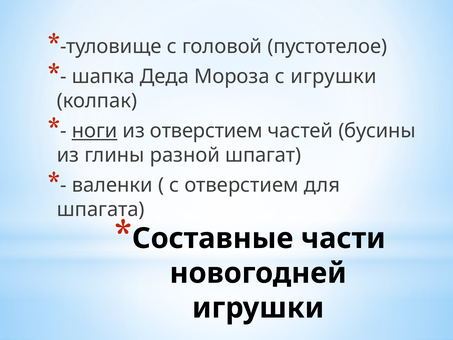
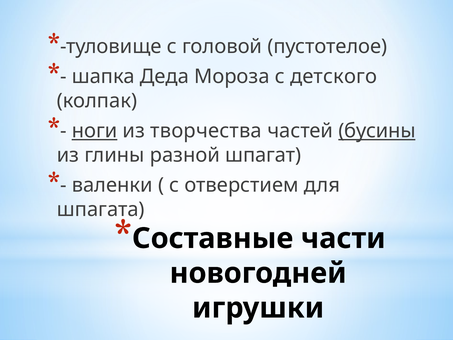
с игрушки: игрушки -> детского (334, 77)
из отверстием: отверстием -> творчества (206, 131)
бусины underline: none -> present (377, 131)
